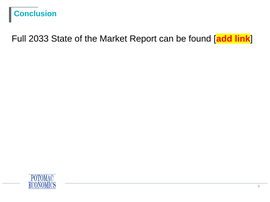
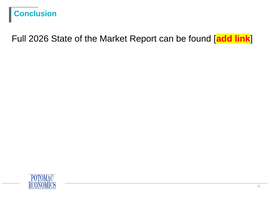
2033: 2033 -> 2026 (39, 39)
